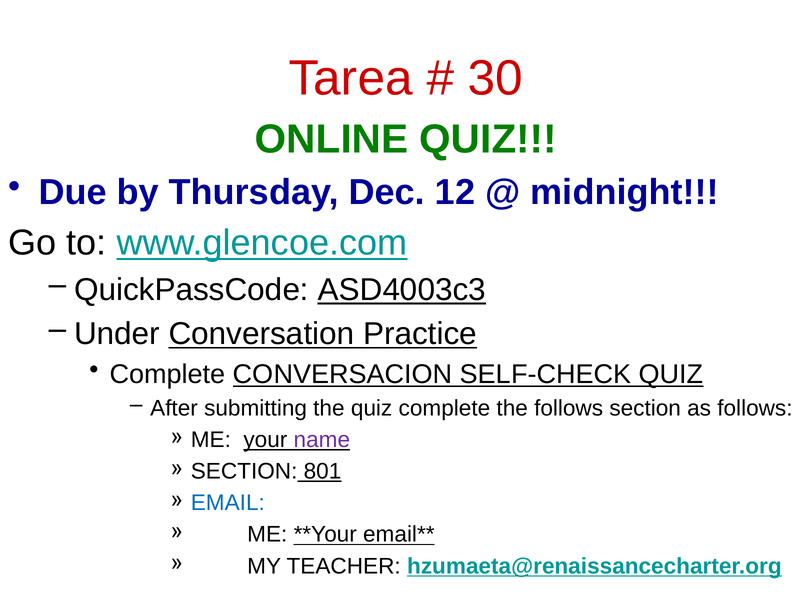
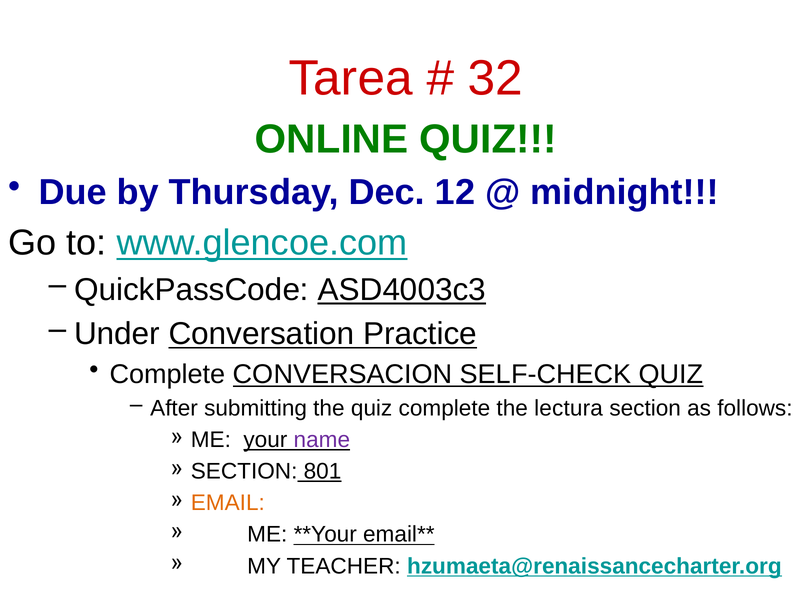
30: 30 -> 32 (495, 79)
the follows: follows -> lectura (569, 408)
EMAIL colour: blue -> orange (228, 503)
